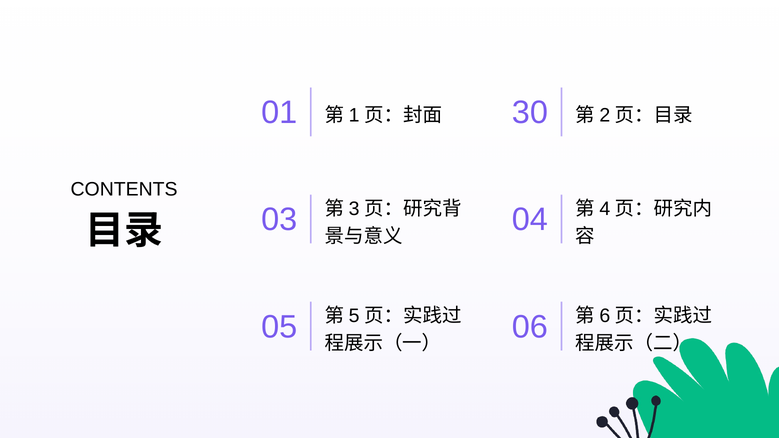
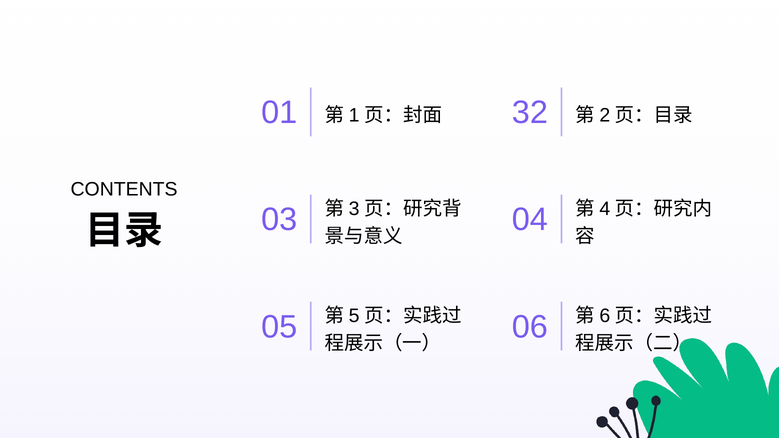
30: 30 -> 32 (530, 113)
